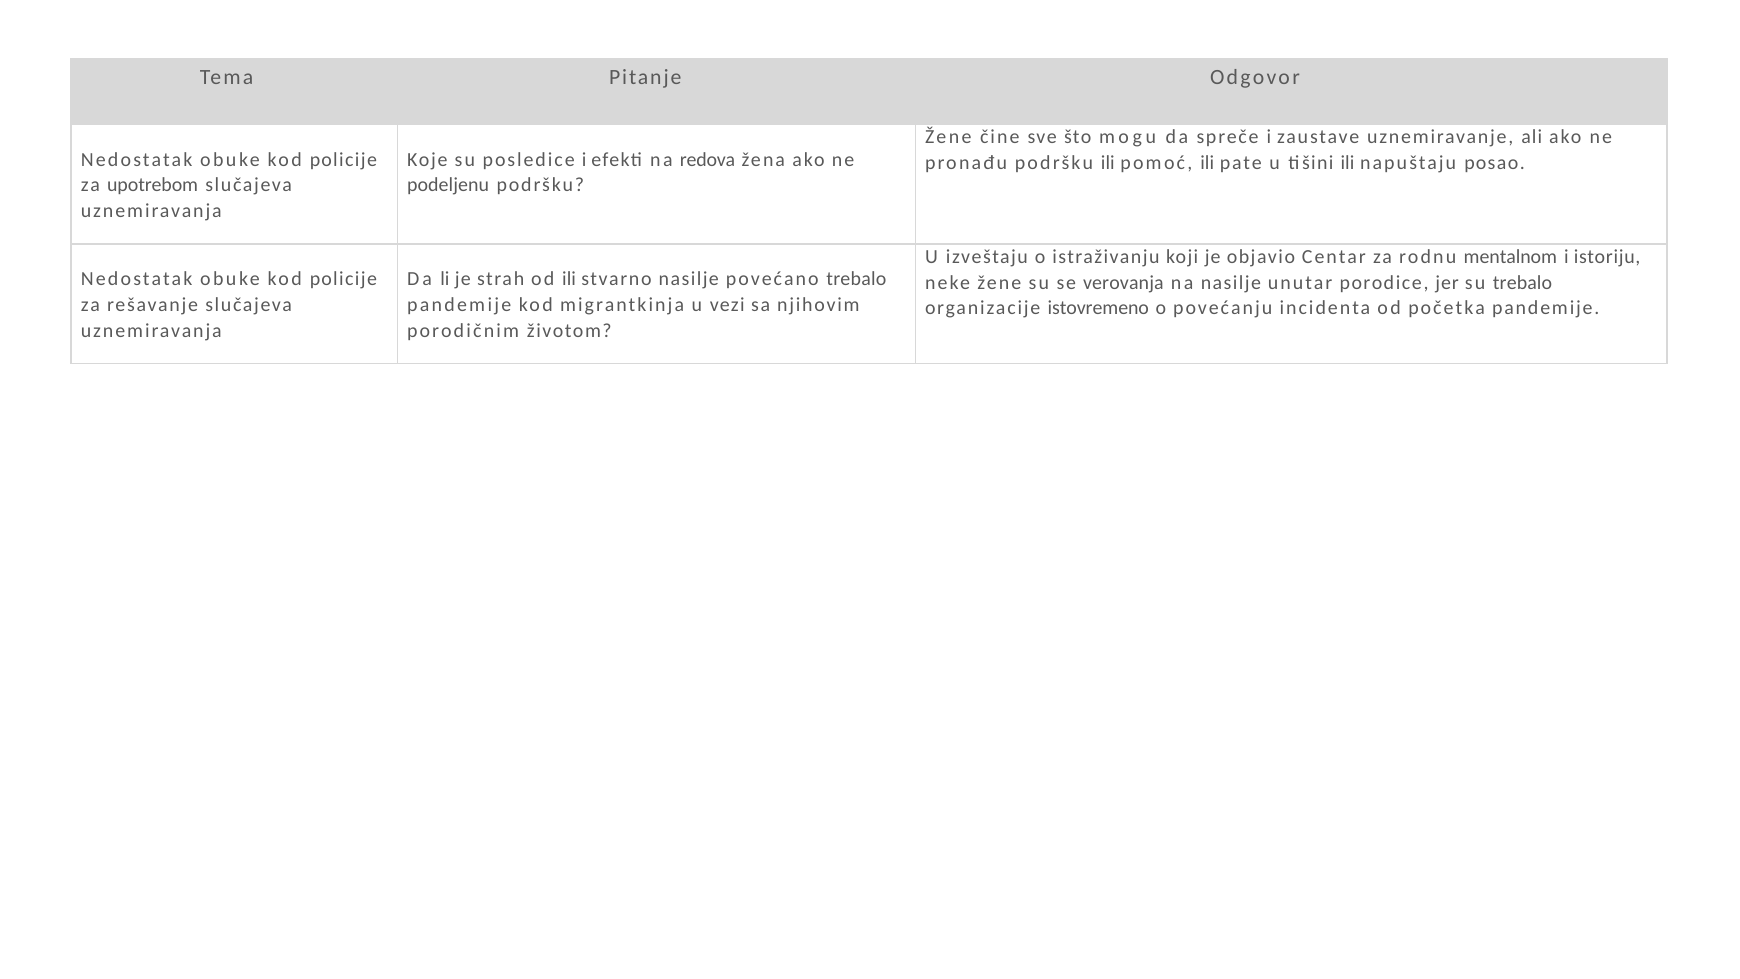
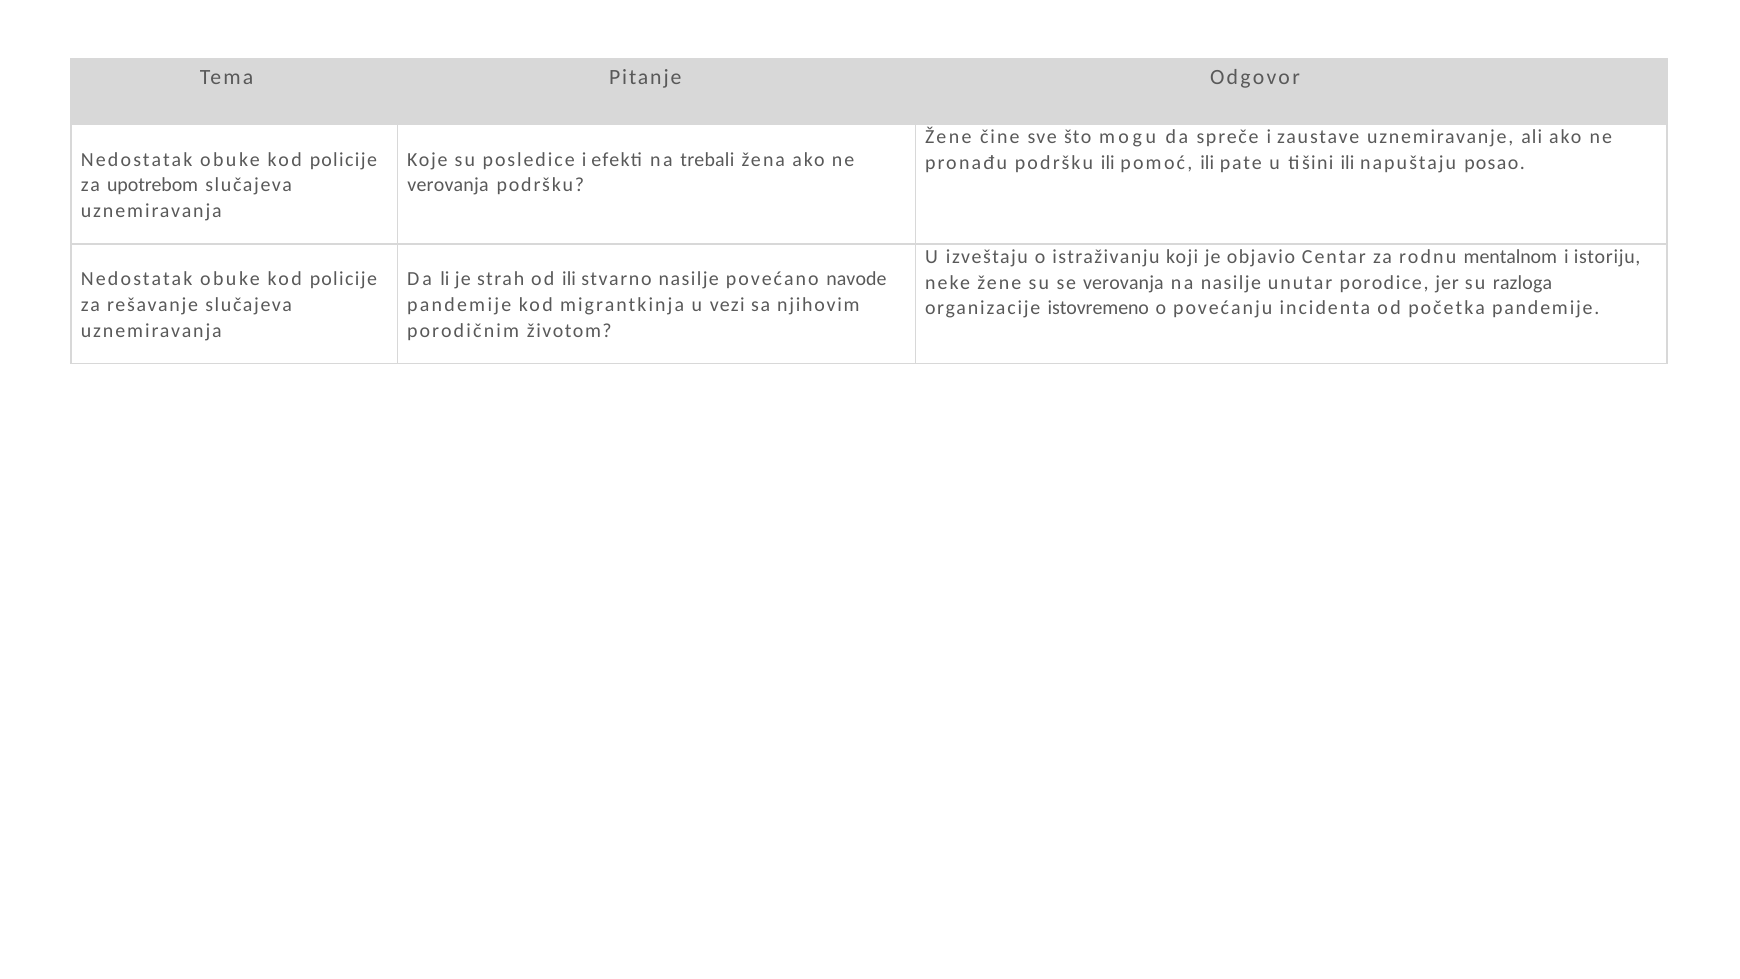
redova: redova -> trebali (707, 160)
podeljenu: podeljenu -> verovanja (448, 185)
povećano trebalo: trebalo -> navode (856, 279)
su trebalo: trebalo -> razloga (1523, 283)
